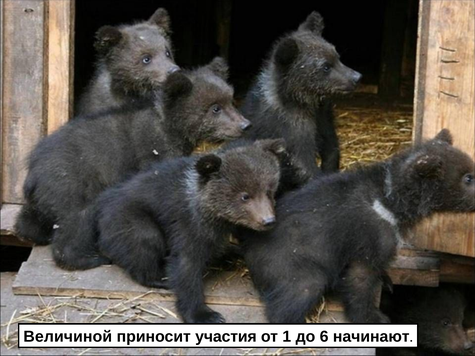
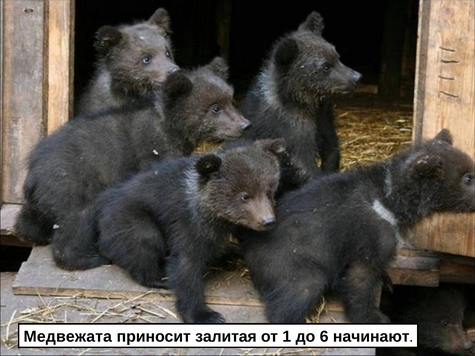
Величиной: Величиной -> Медвежата (68, 337)
участия: участия -> залитая (226, 337)
